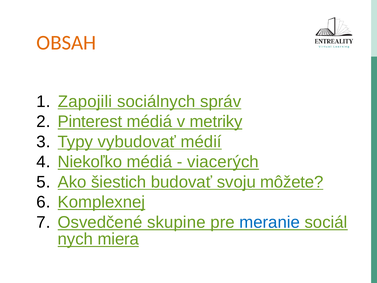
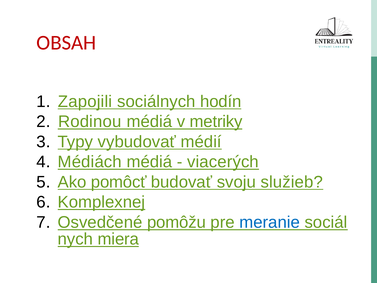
OBSAH colour: orange -> red (66, 43)
správ: správ -> hodín (221, 101)
Pinterest: Pinterest -> Rodinou (90, 122)
Niekoľko: Niekoľko -> Médiách (90, 162)
šiestich: šiestich -> pomôcť (119, 182)
môžete: môžete -> služieb (292, 182)
skupine: skupine -> pomôžu (176, 222)
